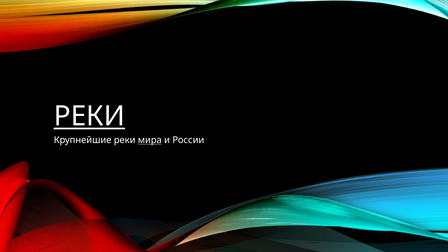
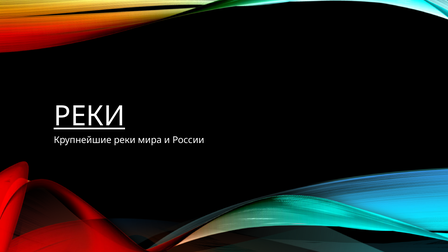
мира underline: present -> none (150, 140)
